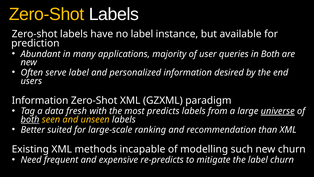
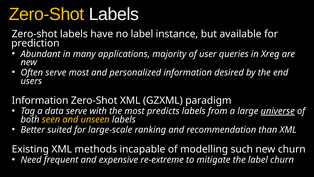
in Both: Both -> Xreg (270, 54)
serve label: label -> most (79, 72)
data fresh: fresh -> serve (77, 111)
both underline: present -> none (30, 119)
re-predicts: re-predicts -> re-extreme (162, 160)
